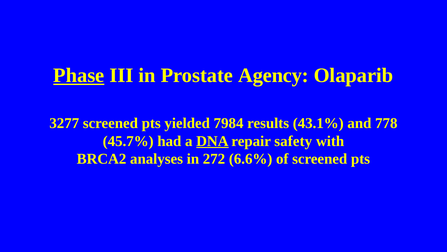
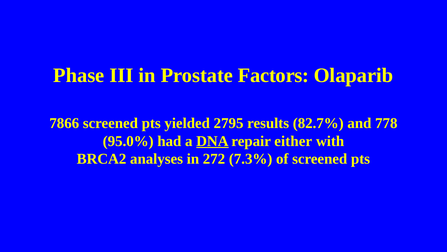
Phase underline: present -> none (79, 75)
Agency: Agency -> Factors (273, 75)
3277: 3277 -> 7866 (64, 123)
7984: 7984 -> 2795 (229, 123)
43.1%: 43.1% -> 82.7% (318, 123)
45.7%: 45.7% -> 95.0% (128, 141)
safety: safety -> either (293, 141)
6.6%: 6.6% -> 7.3% (251, 159)
